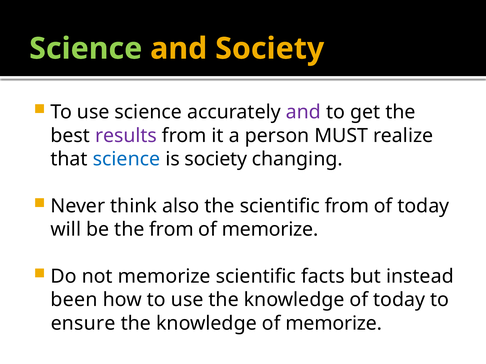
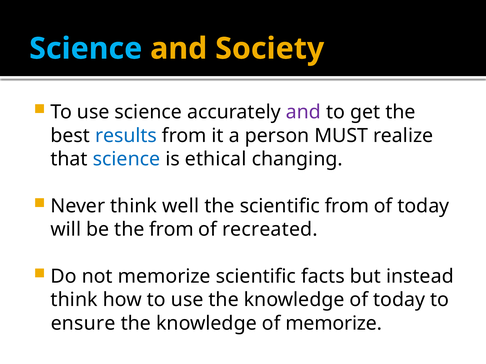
Science colour: light green -> light blue (86, 49)
results colour: purple -> blue (126, 136)
is society: society -> ethical (216, 159)
also: also -> well (181, 206)
memorize: memorize -> recreated (270, 230)
been: been -> think (74, 300)
